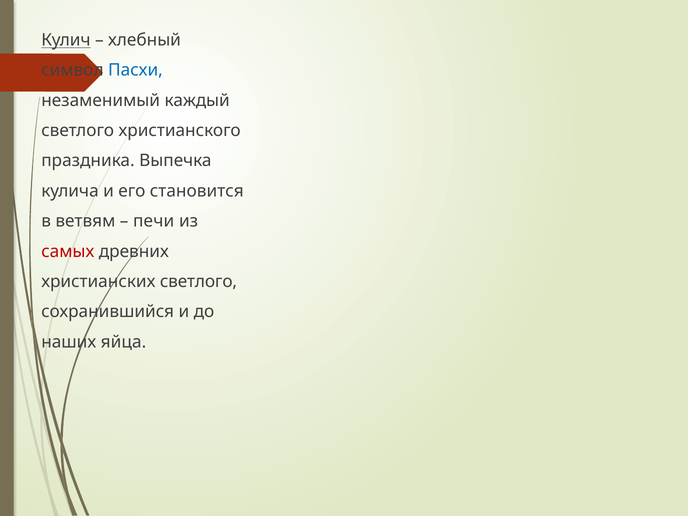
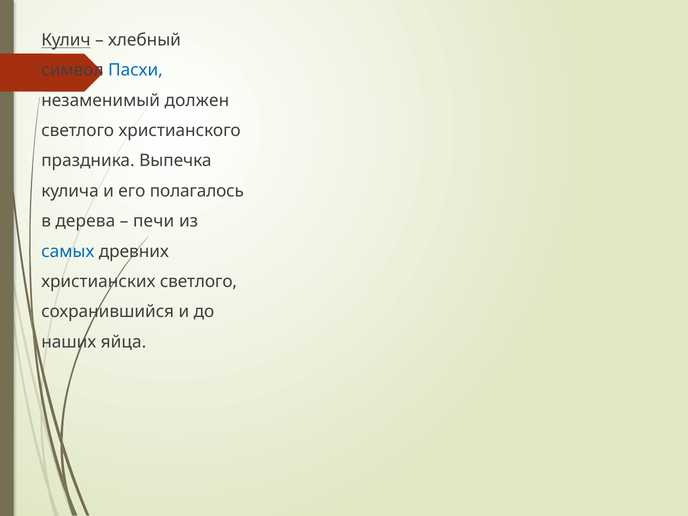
каждый: каждый -> должен (197, 100)
становится: становится -> полагалось (197, 191)
ветвям: ветвям -> дерева (85, 221)
самых colour: red -> blue (68, 251)
